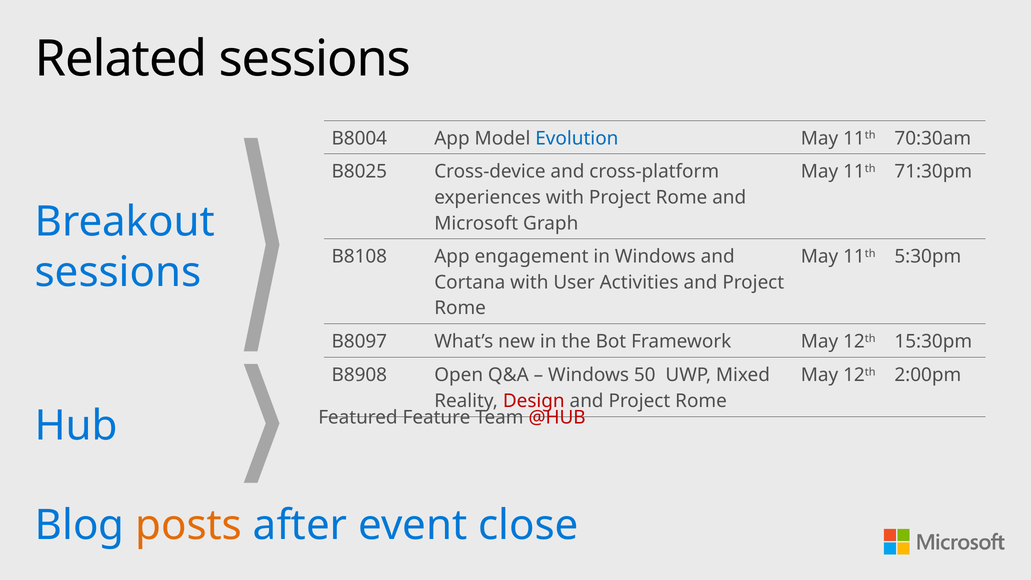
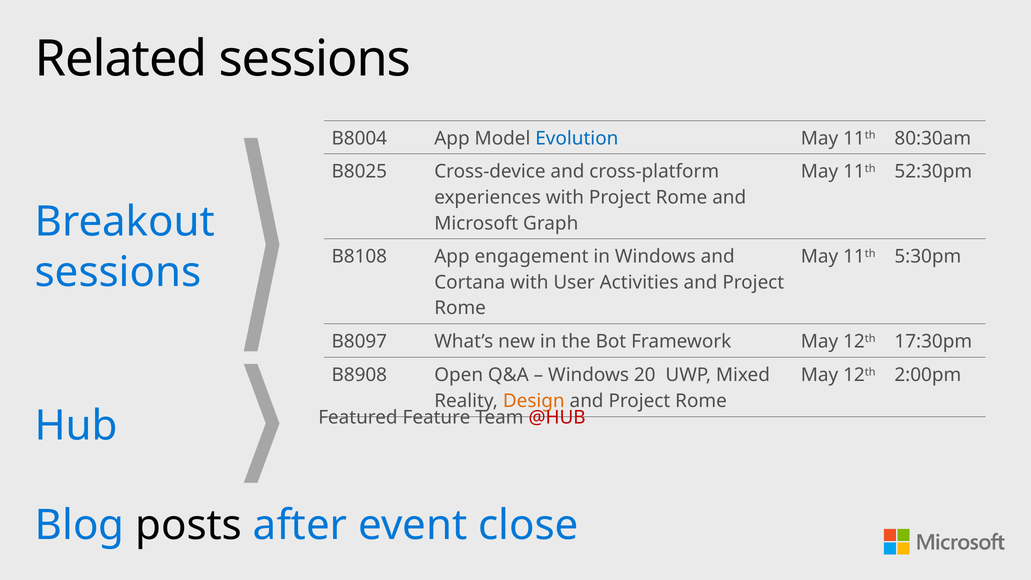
70:30am: 70:30am -> 80:30am (933, 138)
71:30pm: 71:30pm -> 52:30pm (933, 172)
15:30pm: 15:30pm -> 17:30pm (933, 342)
50: 50 -> 20 (645, 375)
Design colour: red -> orange (534, 401)
posts colour: orange -> black (189, 525)
